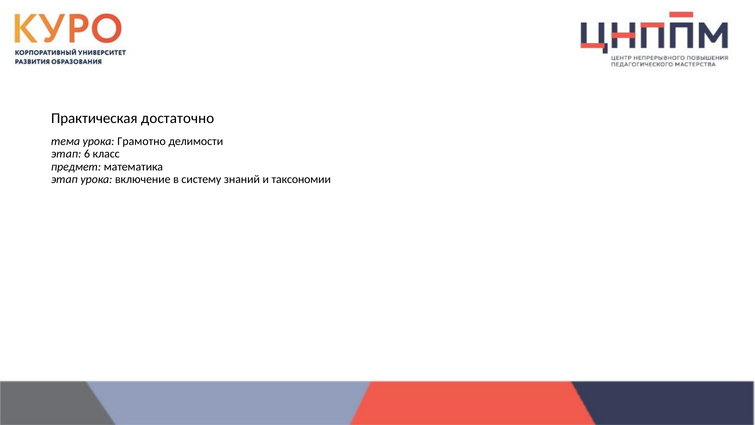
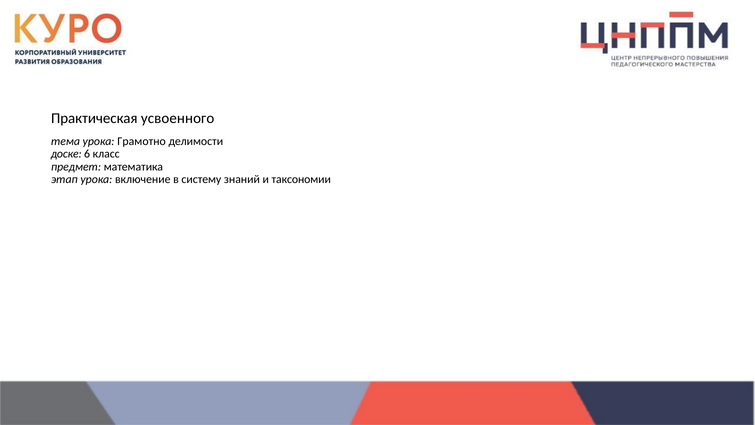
достаточно: достаточно -> усвоенного (178, 118)
этап: этап -> доске (66, 154)
